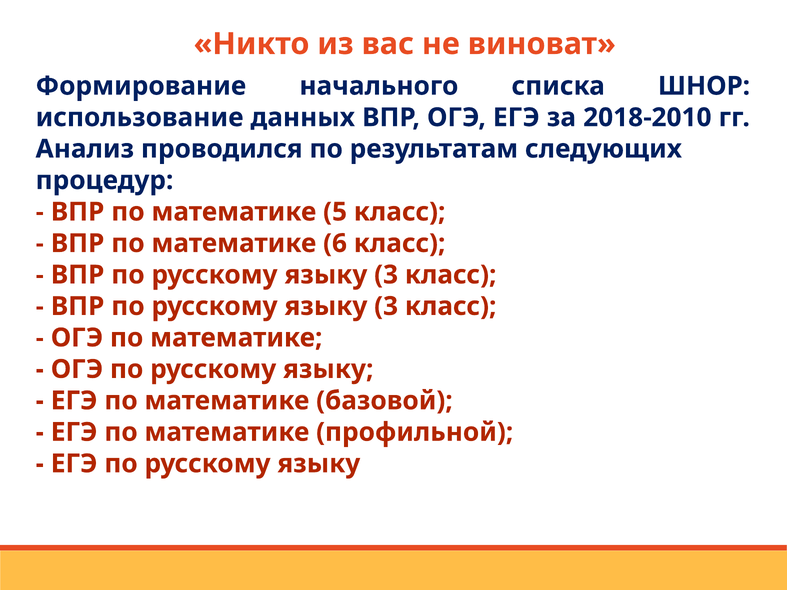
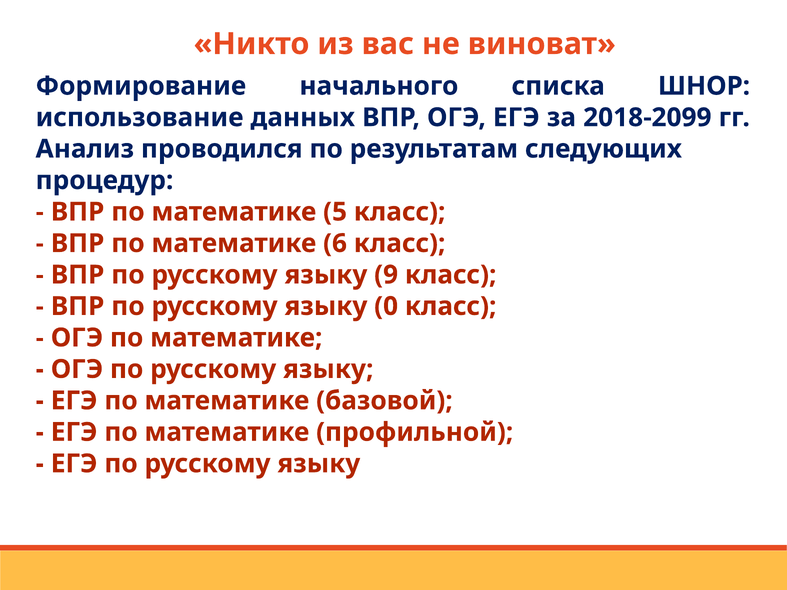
2018-2010: 2018-2010 -> 2018-2099 (647, 118)
3: 3 -> 9 (386, 275)
3: 3 -> 0 (386, 306)
